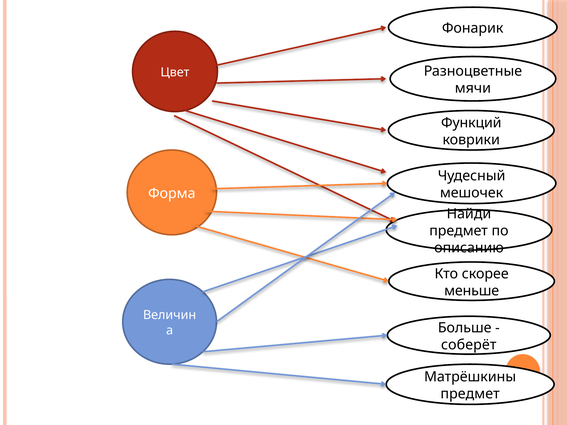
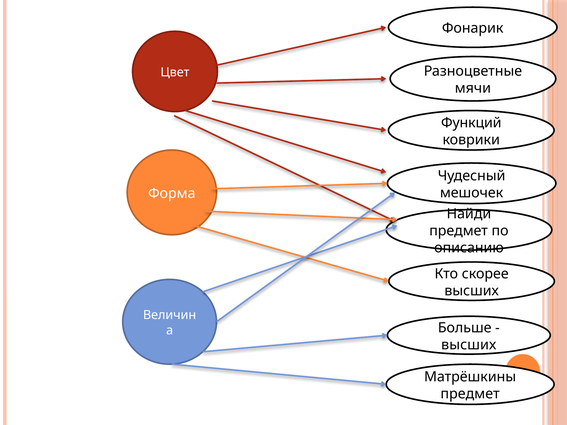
меньше: меньше -> высших (472, 291)
соберёт: соберёт -> высших (469, 345)
